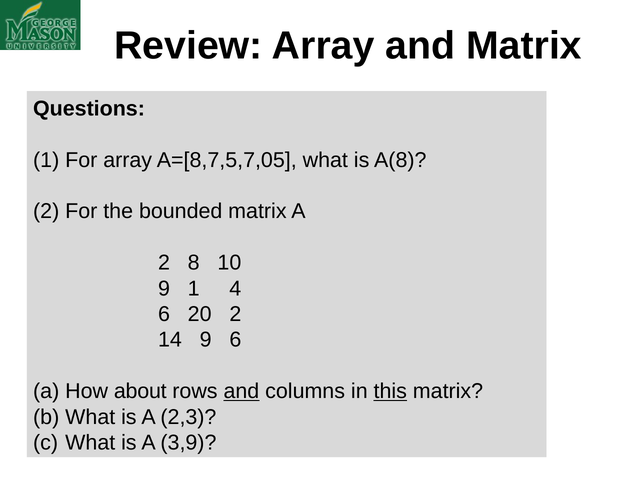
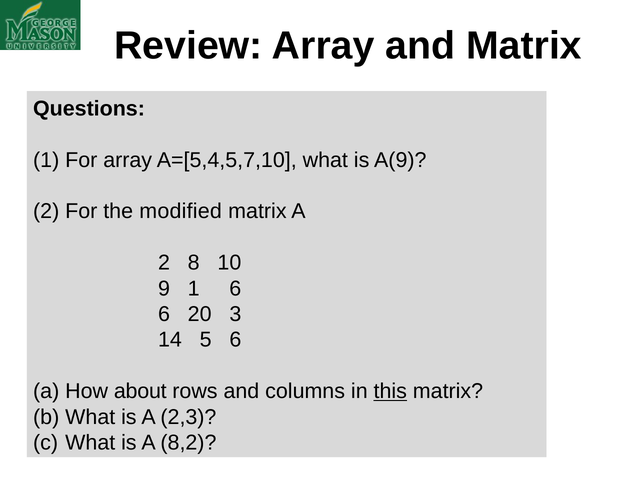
A=[8,7,5,7,05: A=[8,7,5,7,05 -> A=[5,4,5,7,10 (227, 160)
A(8: A(8 -> A(9 (400, 160)
bounded: bounded -> modified (181, 211)
1 4: 4 -> 6 (235, 289)
20 2: 2 -> 3 (235, 314)
14 9: 9 -> 5 (206, 340)
and underline: present -> none (241, 392)
3,9: 3,9 -> 8,2 (188, 443)
